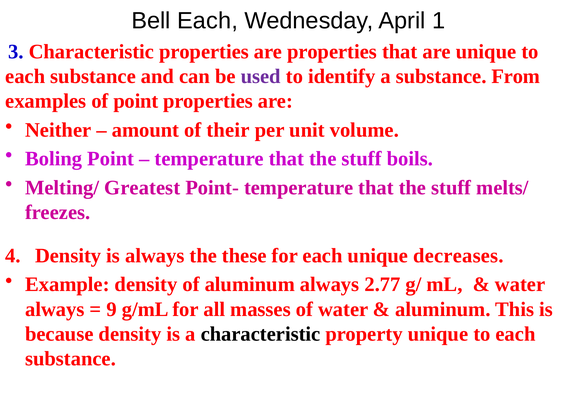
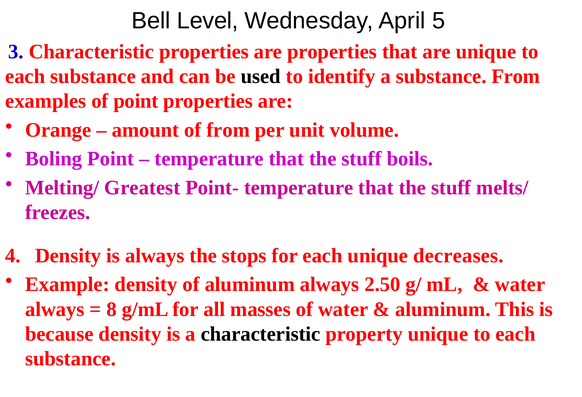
Bell Each: Each -> Level (208, 21)
1: 1 -> 5 (439, 21)
used colour: purple -> black (261, 76)
Neither: Neither -> Orange (58, 130)
of their: their -> from (228, 130)
these: these -> stops (244, 256)
2.77: 2.77 -> 2.50 (382, 284)
9: 9 -> 8 (112, 309)
